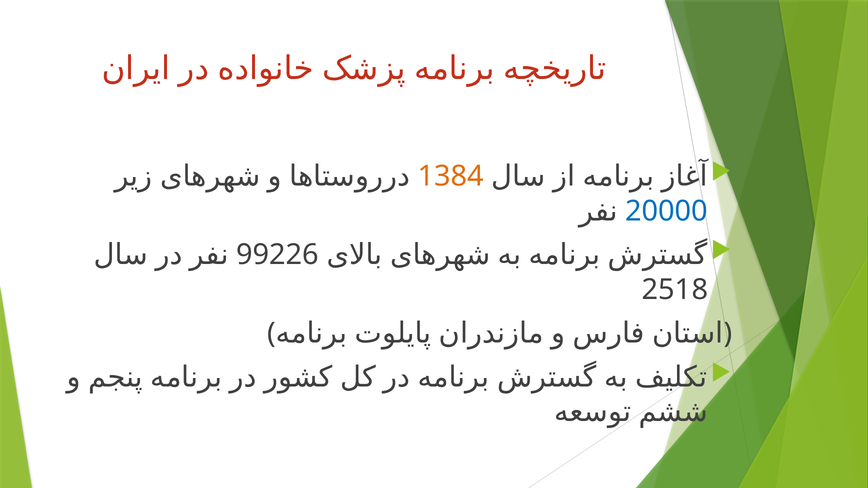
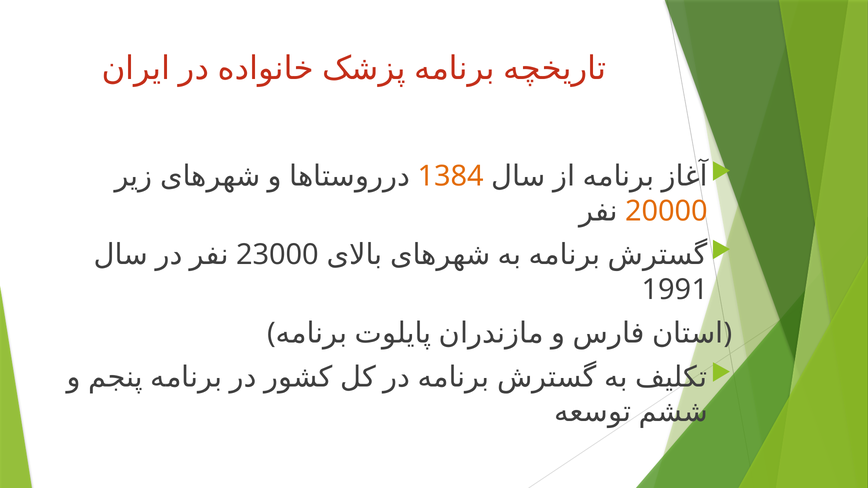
20000 colour: blue -> orange (667, 211)
99226: 99226 -> 23000 (278, 255)
2518: 2518 -> 1991 (675, 290)
